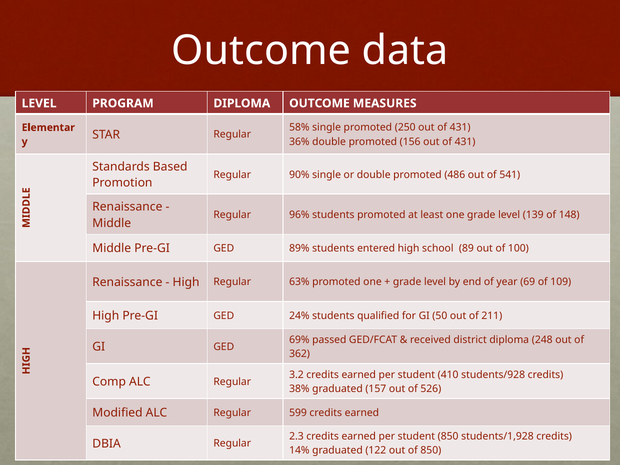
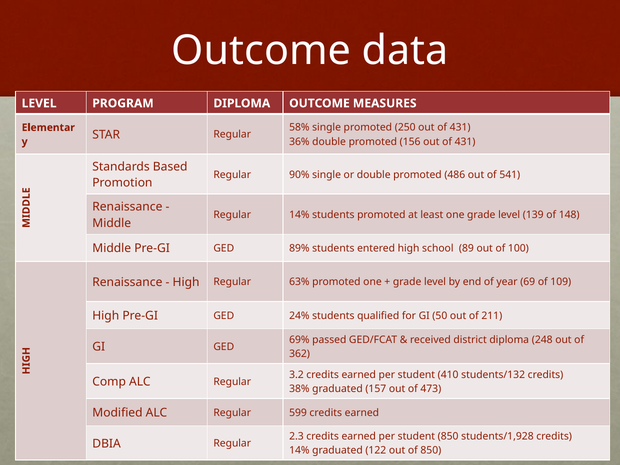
Regular 96%: 96% -> 14% (299, 215)
students/928: students/928 -> students/132 (493, 375)
526: 526 -> 473 (431, 389)
